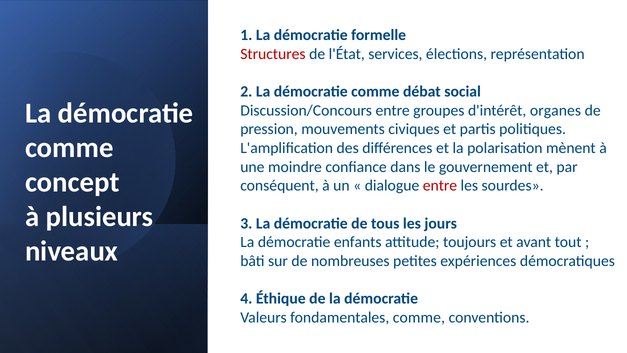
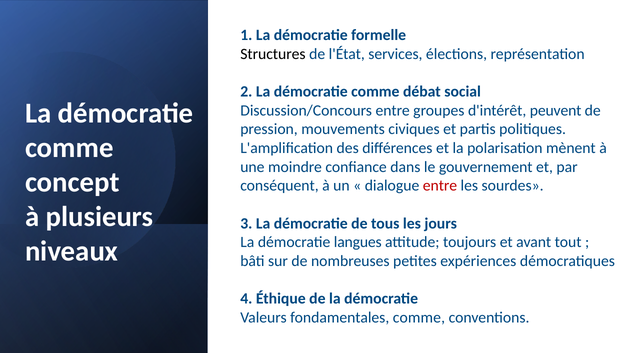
Structures colour: red -> black (273, 54)
organes: organes -> peuvent (556, 110)
enfants: enfants -> langues (358, 242)
